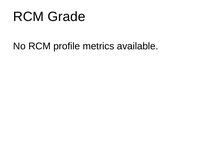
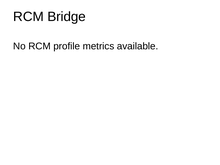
Grade: Grade -> Bridge (67, 17)
